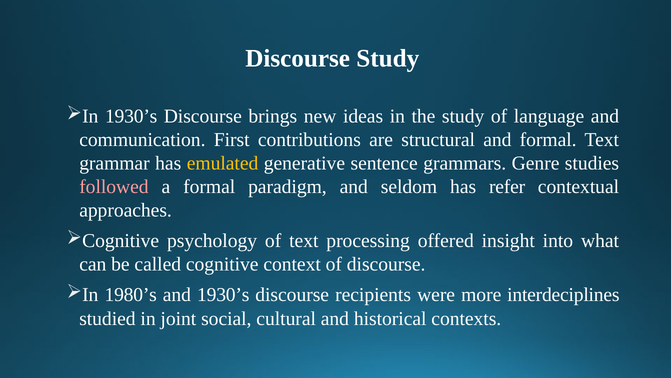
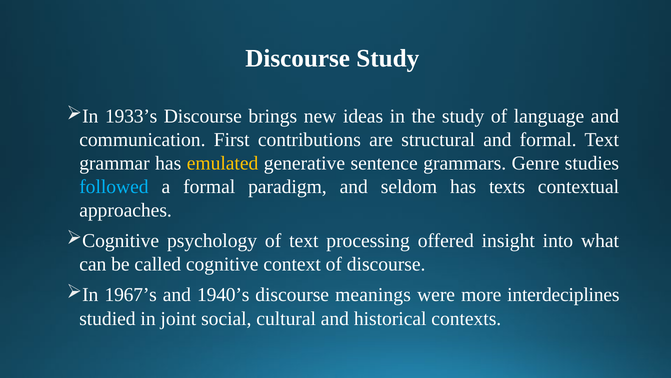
1930’s: 1930’s -> 1933’s (131, 116)
followed colour: pink -> light blue (114, 187)
refer: refer -> texts (507, 187)
1980’s: 1980’s -> 1967’s (131, 295)
and 1930’s: 1930’s -> 1940’s (223, 295)
recipients: recipients -> meanings (373, 295)
